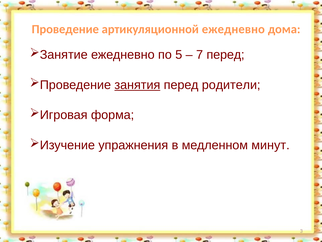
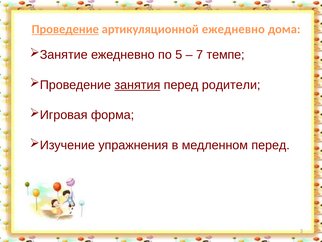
Проведение underline: none -> present (65, 29)
7 перед: перед -> темпе (226, 55)
медленном минут: минут -> перед (271, 145)
